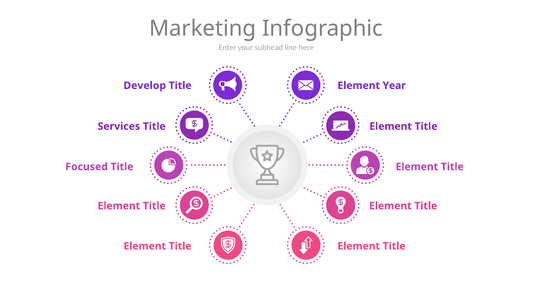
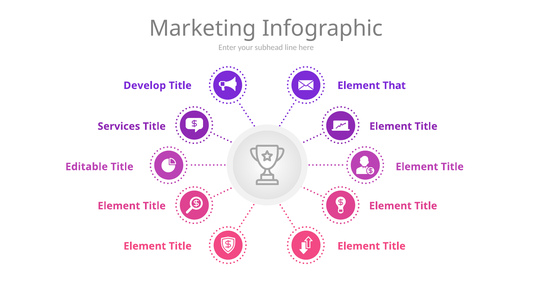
Year: Year -> That (394, 86)
Focused: Focused -> Editable (87, 167)
